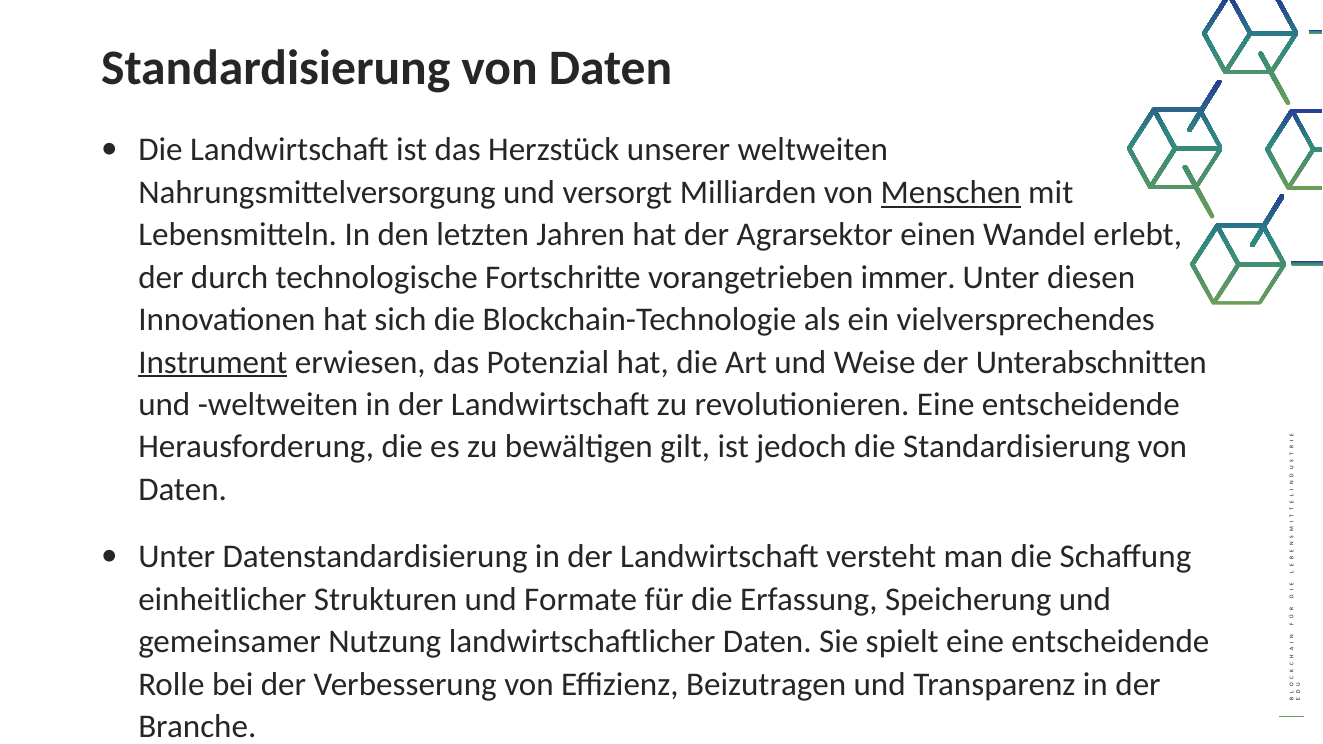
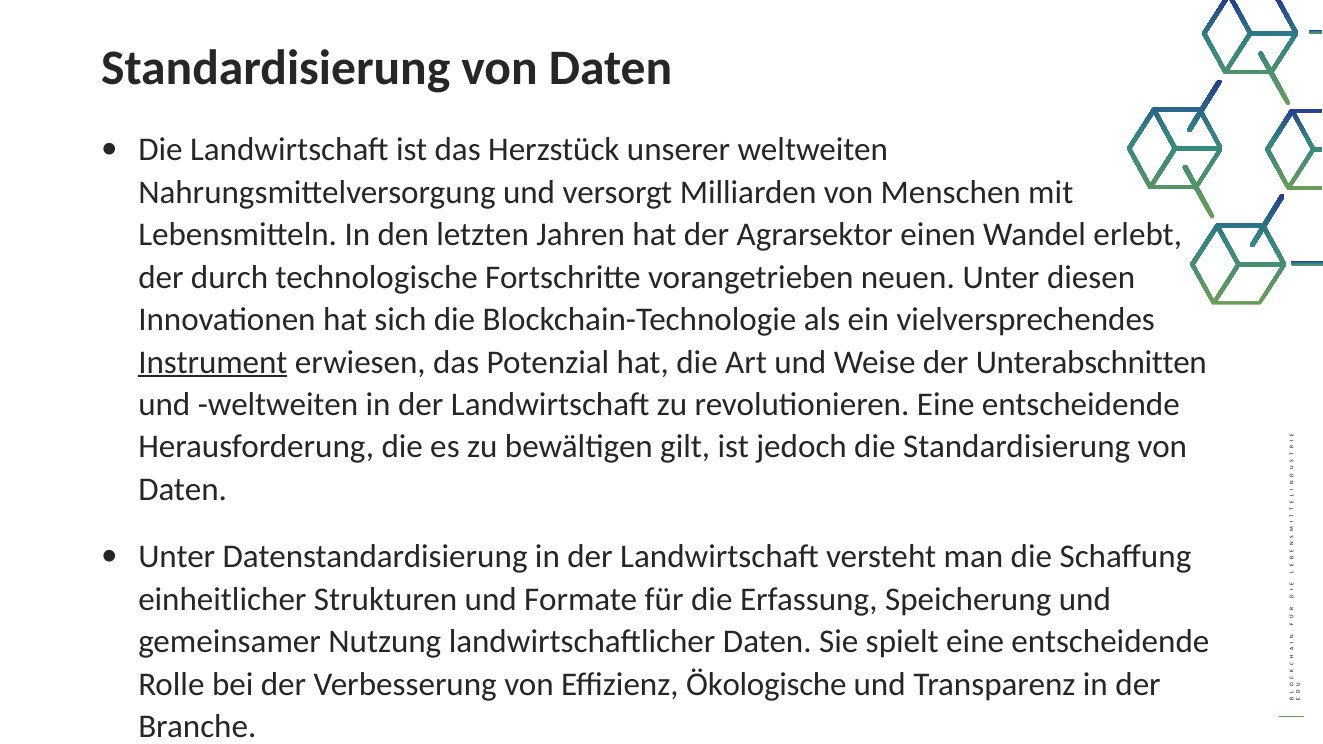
Menschen underline: present -> none (951, 192)
immer: immer -> neuen (908, 277)
Beizutragen: Beizutragen -> Ökologische (766, 684)
